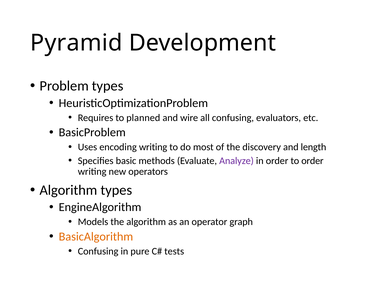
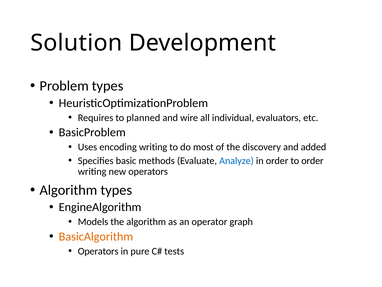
Pyramid: Pyramid -> Solution (76, 43)
all confusing: confusing -> individual (233, 118)
length: length -> added (313, 147)
Analyze colour: purple -> blue (237, 160)
Confusing: Confusing -> Operators (98, 251)
